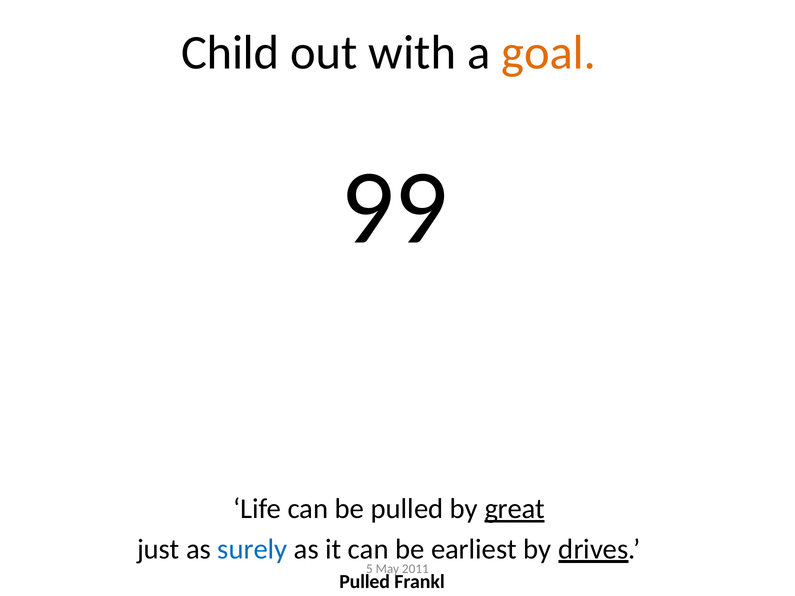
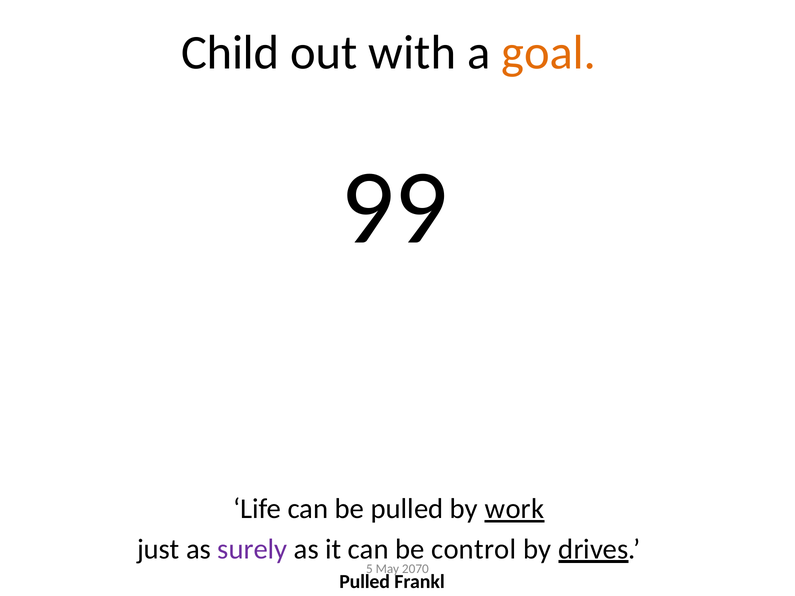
great: great -> work (515, 509)
surely colour: blue -> purple (252, 549)
earliest: earliest -> control (474, 549)
2011: 2011 -> 2070 (415, 569)
